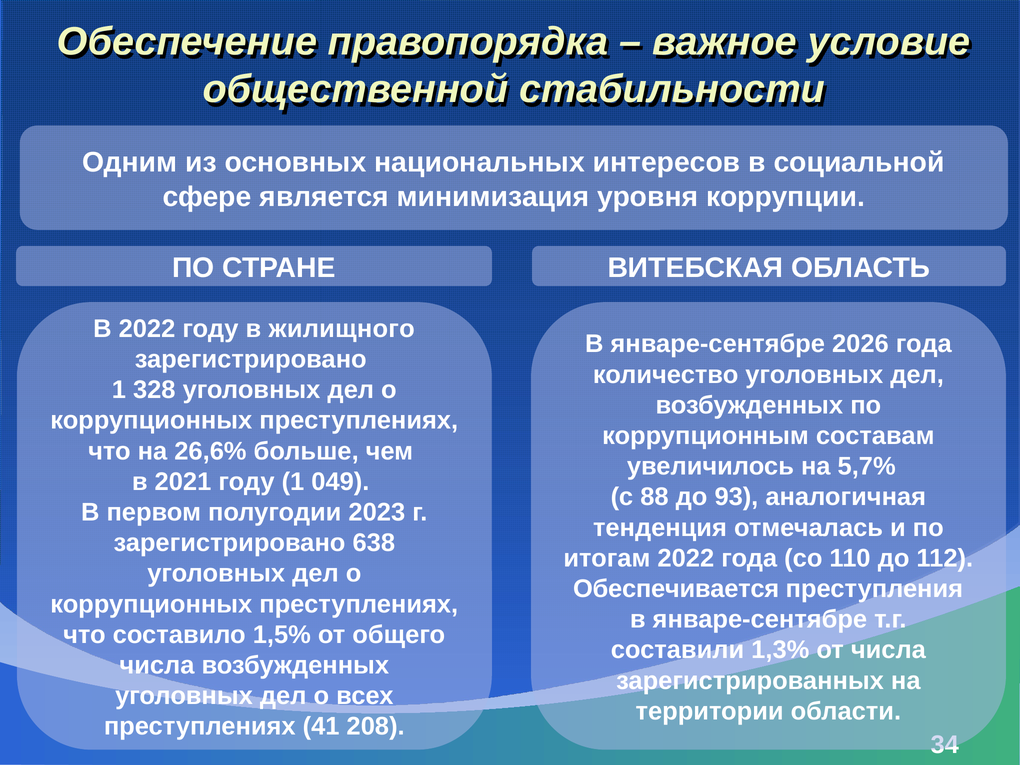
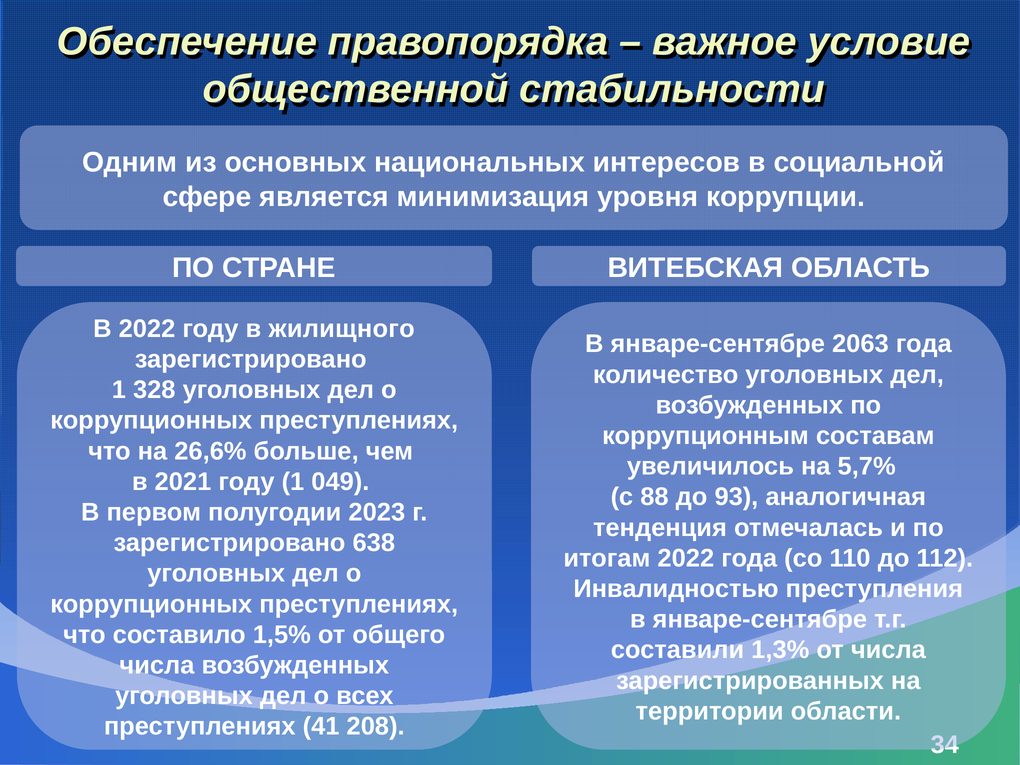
2026: 2026 -> 2063 (860, 344)
Обеспечивается: Обеспечивается -> Инвалидностью (676, 589)
